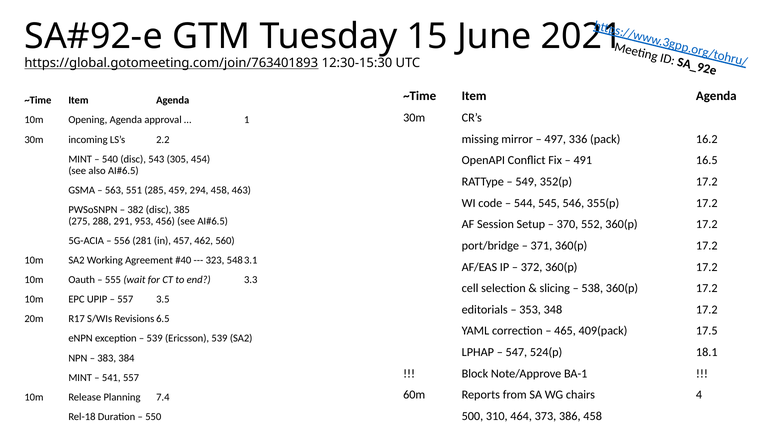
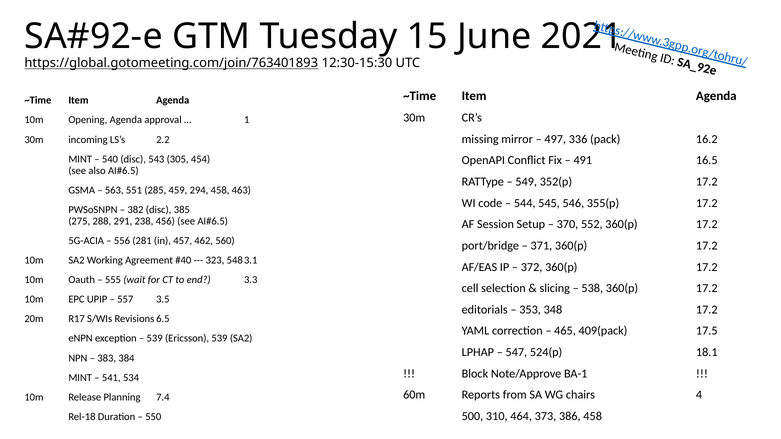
953: 953 -> 238 (144, 221)
541 557: 557 -> 534 (131, 378)
